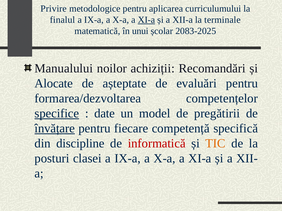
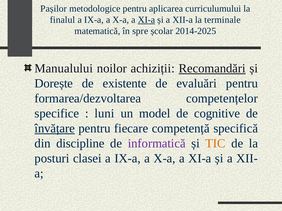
Privire: Privire -> Pașilor (54, 9)
unui: unui -> spre (140, 31)
2083-2025: 2083-2025 -> 2014-2025 (196, 31)
Recomandări underline: none -> present (212, 69)
Alocate: Alocate -> Dorește (54, 84)
așteptate: așteptate -> existente (125, 84)
specifice underline: present -> none (57, 114)
date: date -> luni (104, 114)
pregătirii: pregătirii -> cognitive (217, 114)
informatică colour: red -> purple (157, 144)
